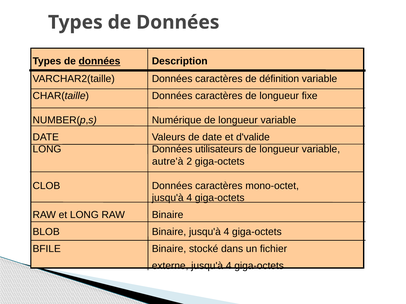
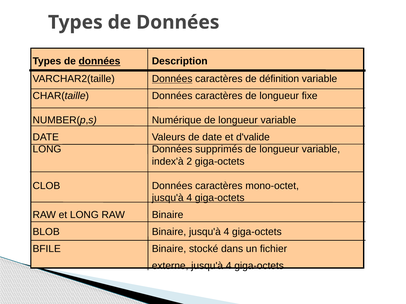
Données underline: none -> present (172, 79)
utilisateurs: utilisateurs -> supprimés (219, 150)
autre'à: autre'à -> index'à (168, 162)
